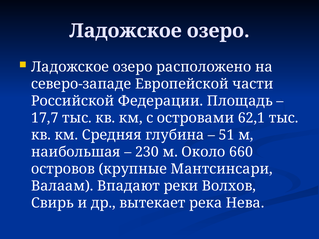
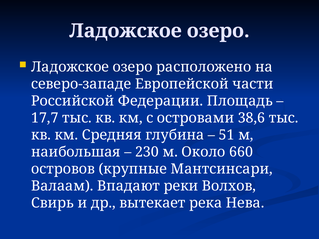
62,1: 62,1 -> 38,6 (251, 118)
